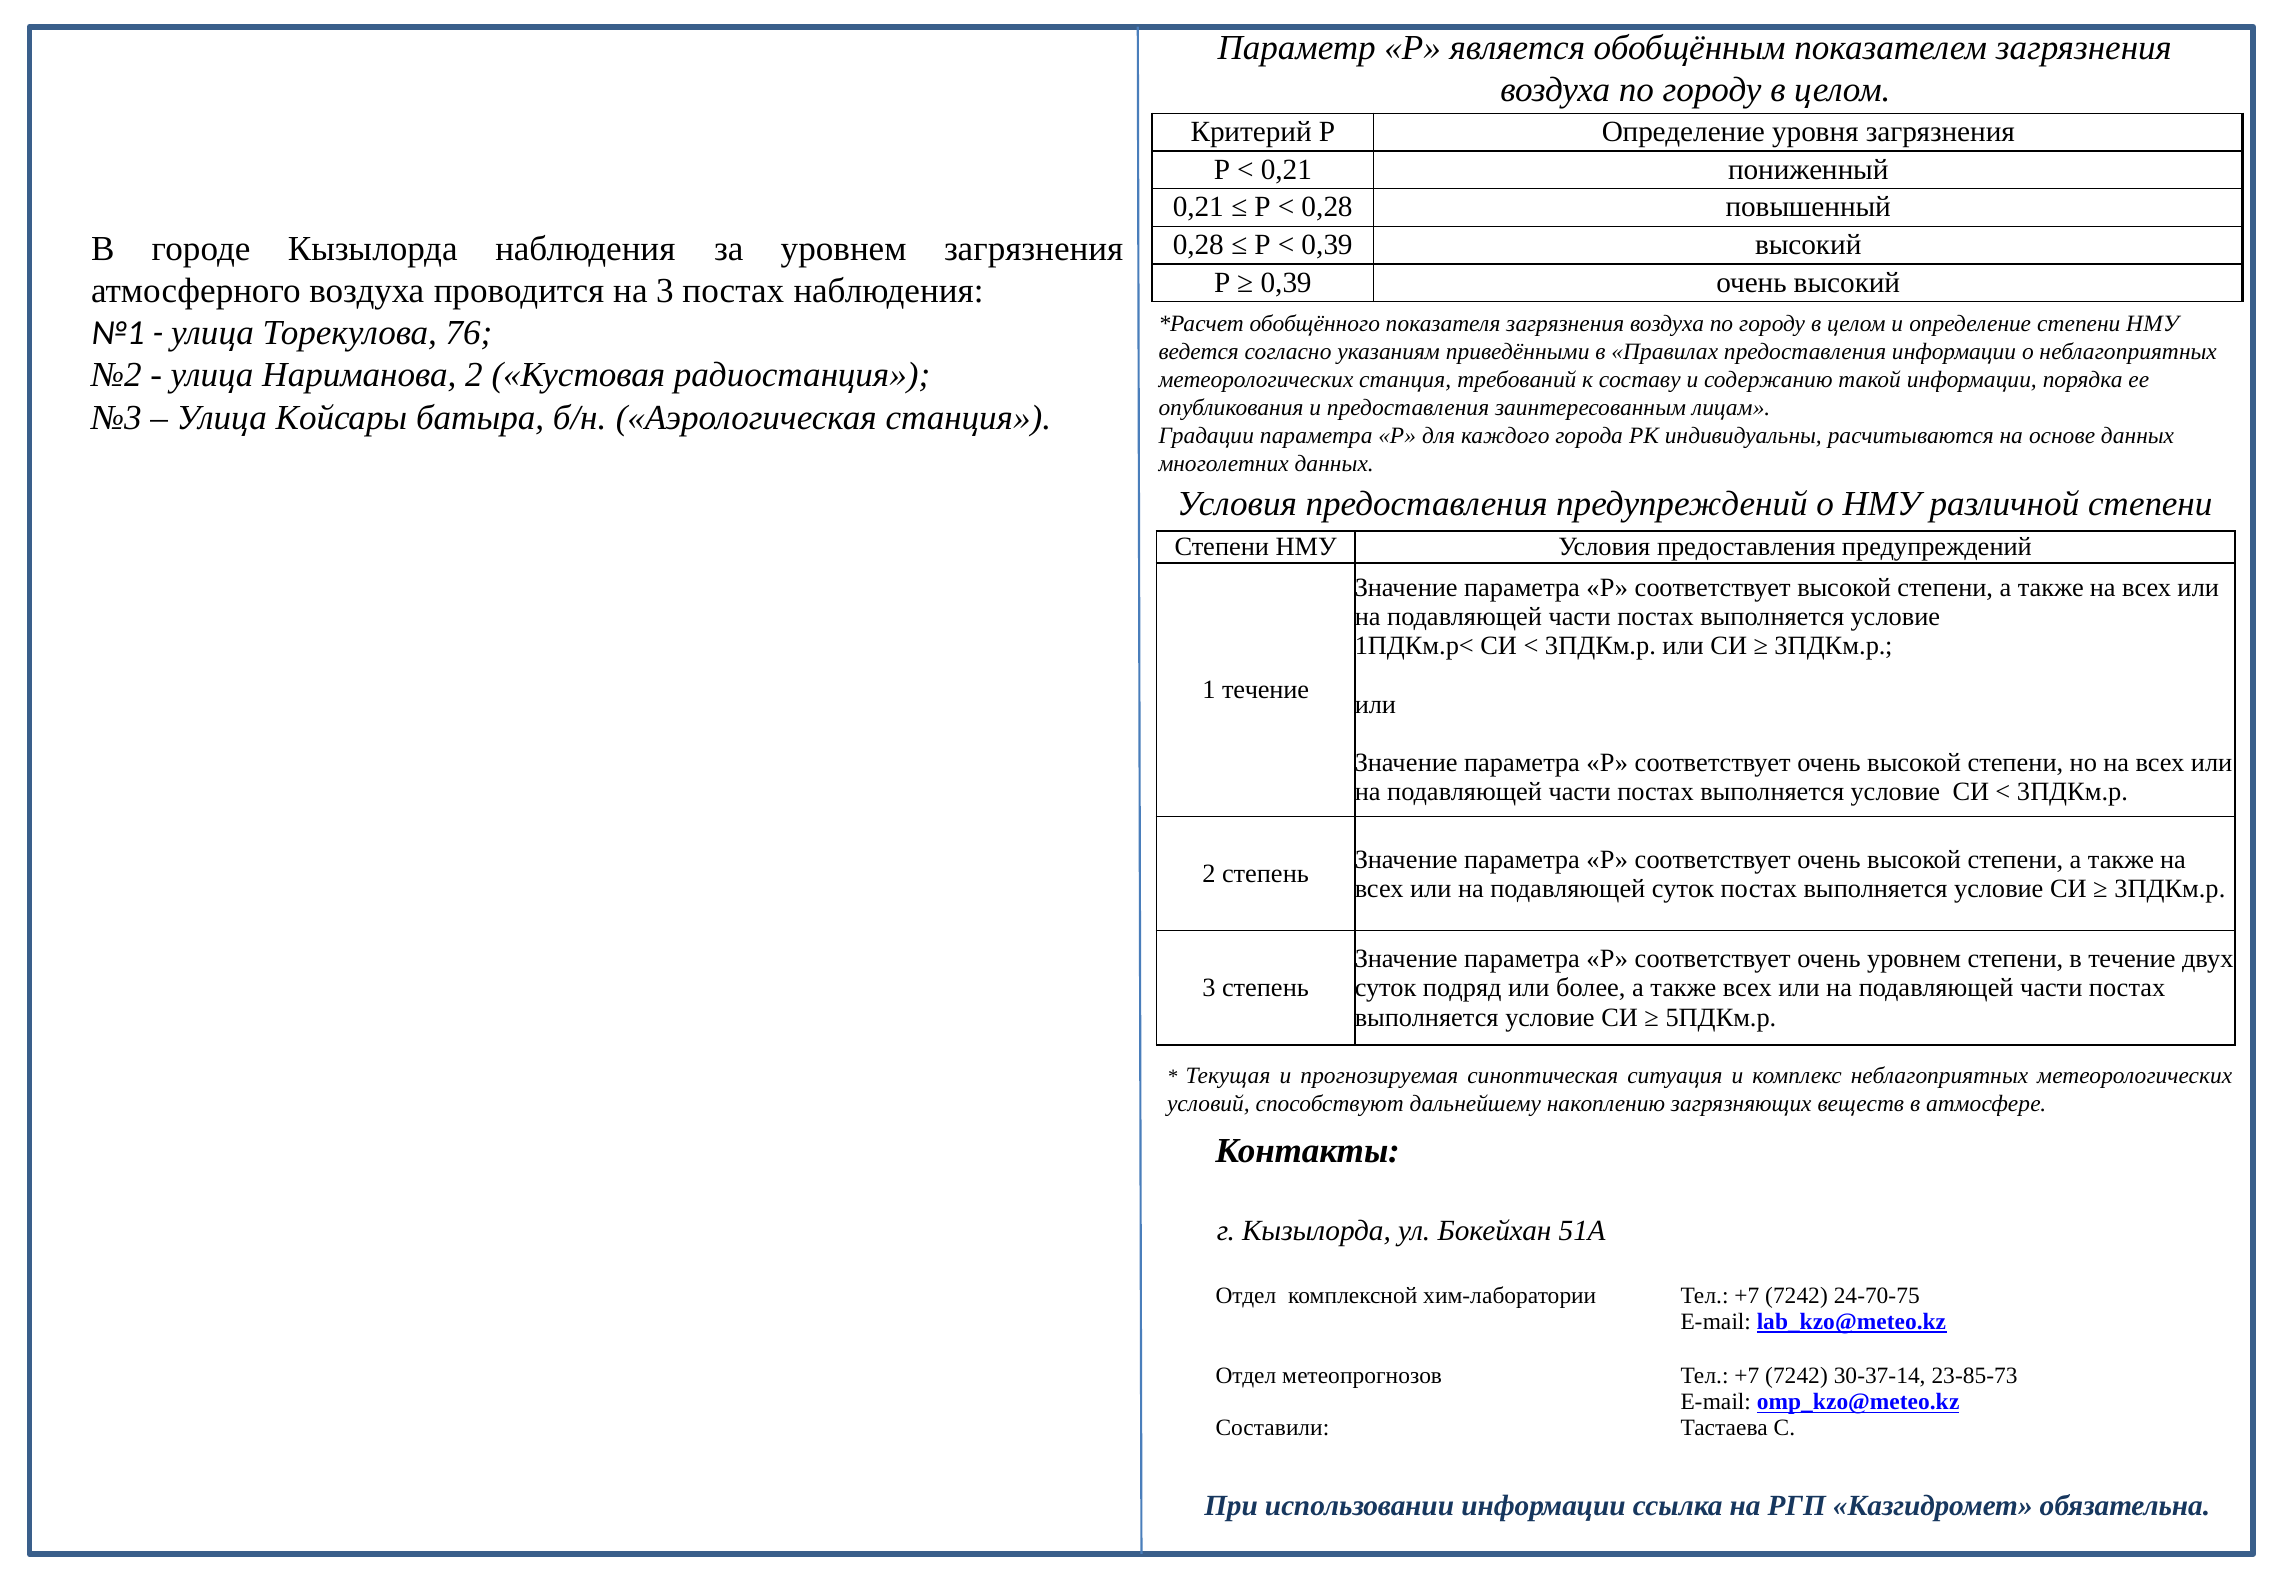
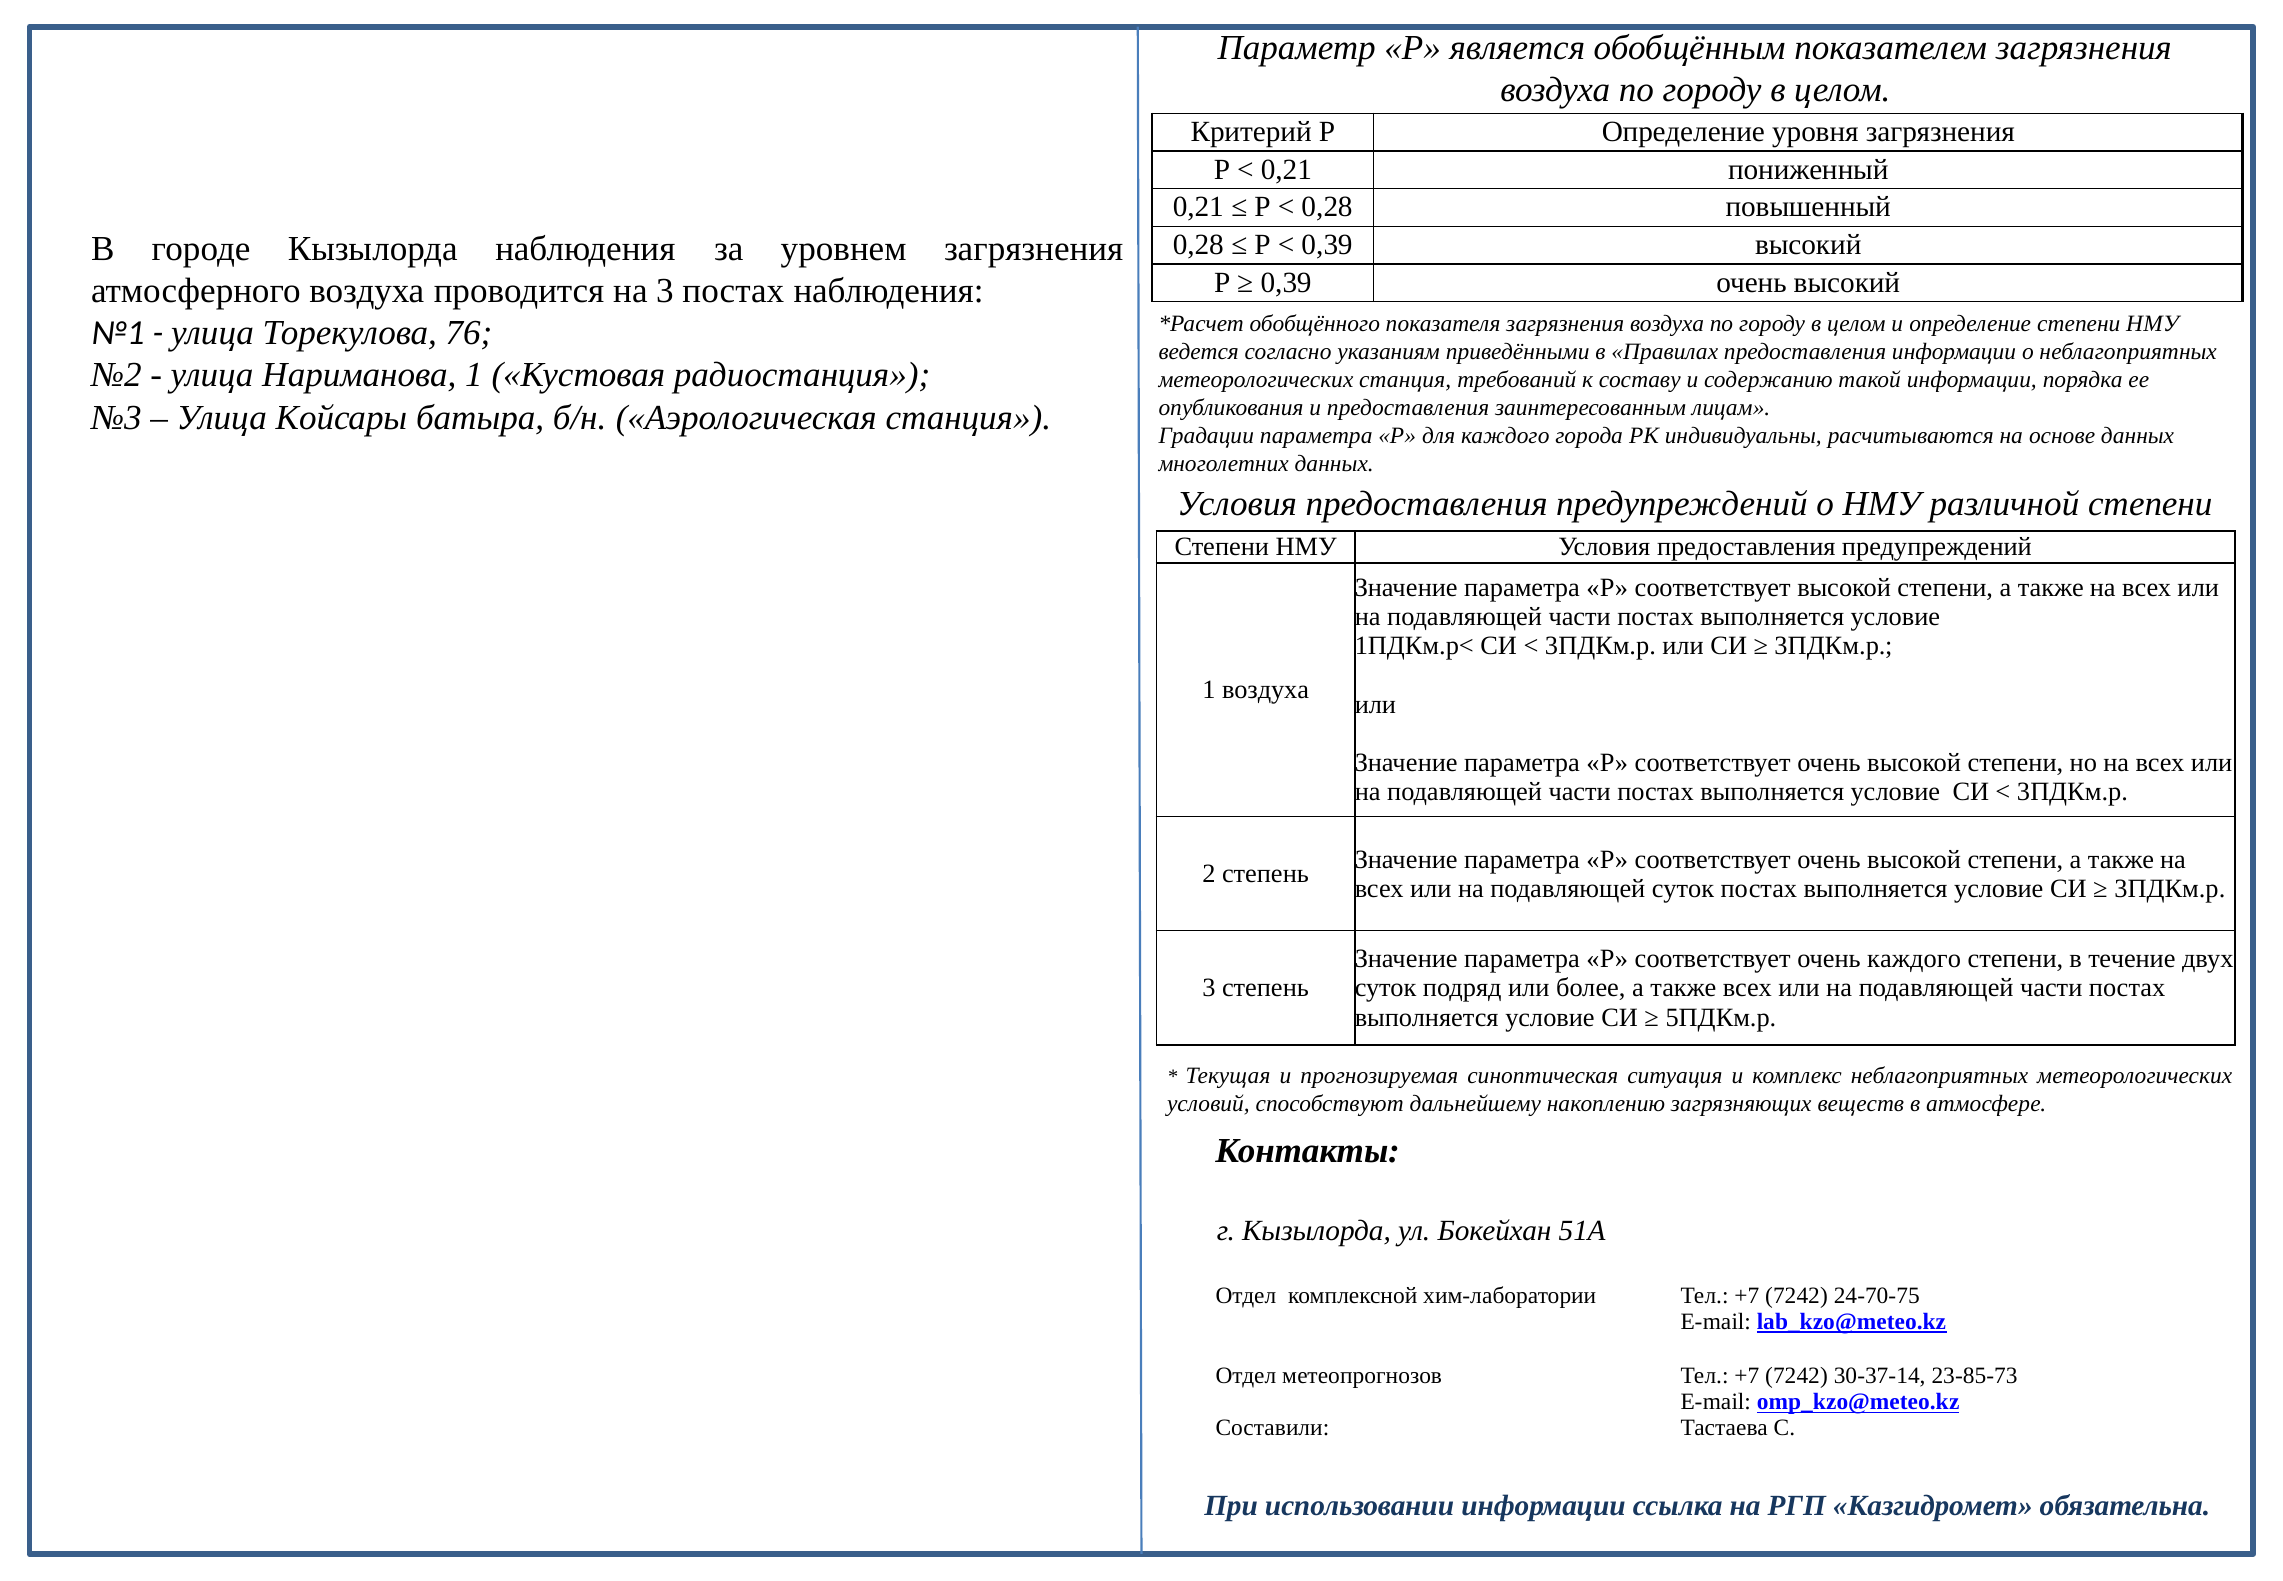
Нариманова 2: 2 -> 1 (474, 375)
1 течение: течение -> воздуха (1266, 690)
очень уровнем: уровнем -> каждого (1914, 959)
